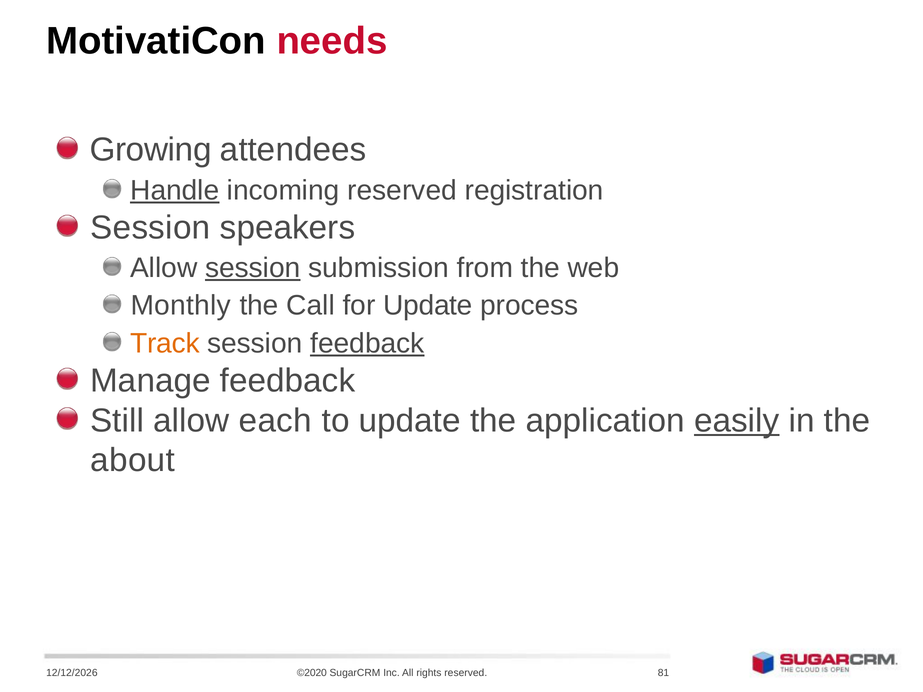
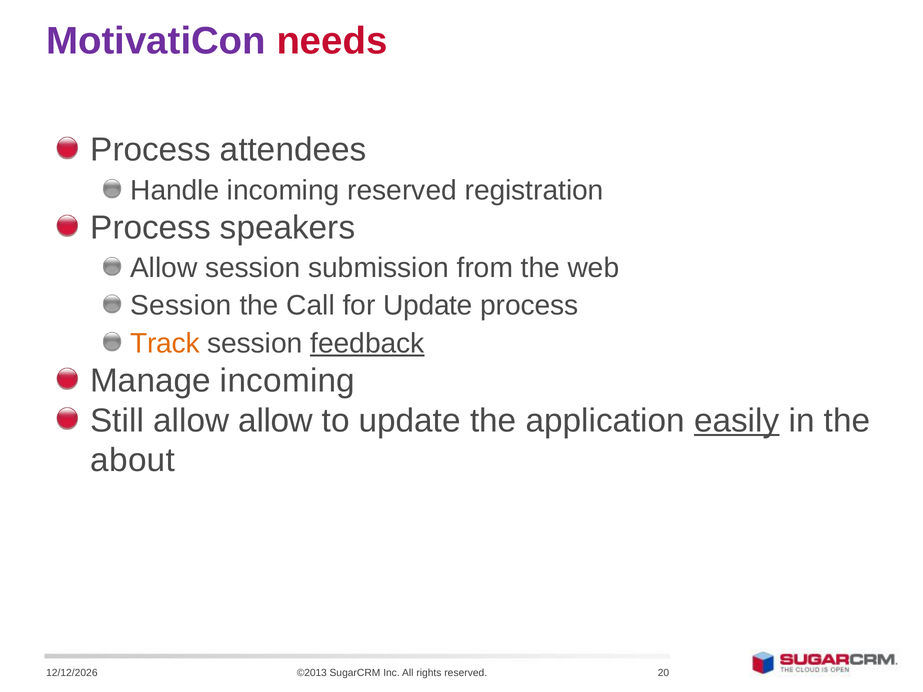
MotivatiCon colour: black -> purple (156, 41)
Growing: Growing -> Process (150, 150)
Handle underline: present -> none (175, 190)
Session: Session -> Process (150, 228)
session underline: present -> none (253, 268)
Monthly: Monthly -> Session (181, 306)
Manage feedback: feedback -> incoming (287, 381)
allow each: each -> allow (276, 421)
©2020: ©2020 -> ©2013 (312, 673)
81: 81 -> 20 (663, 673)
